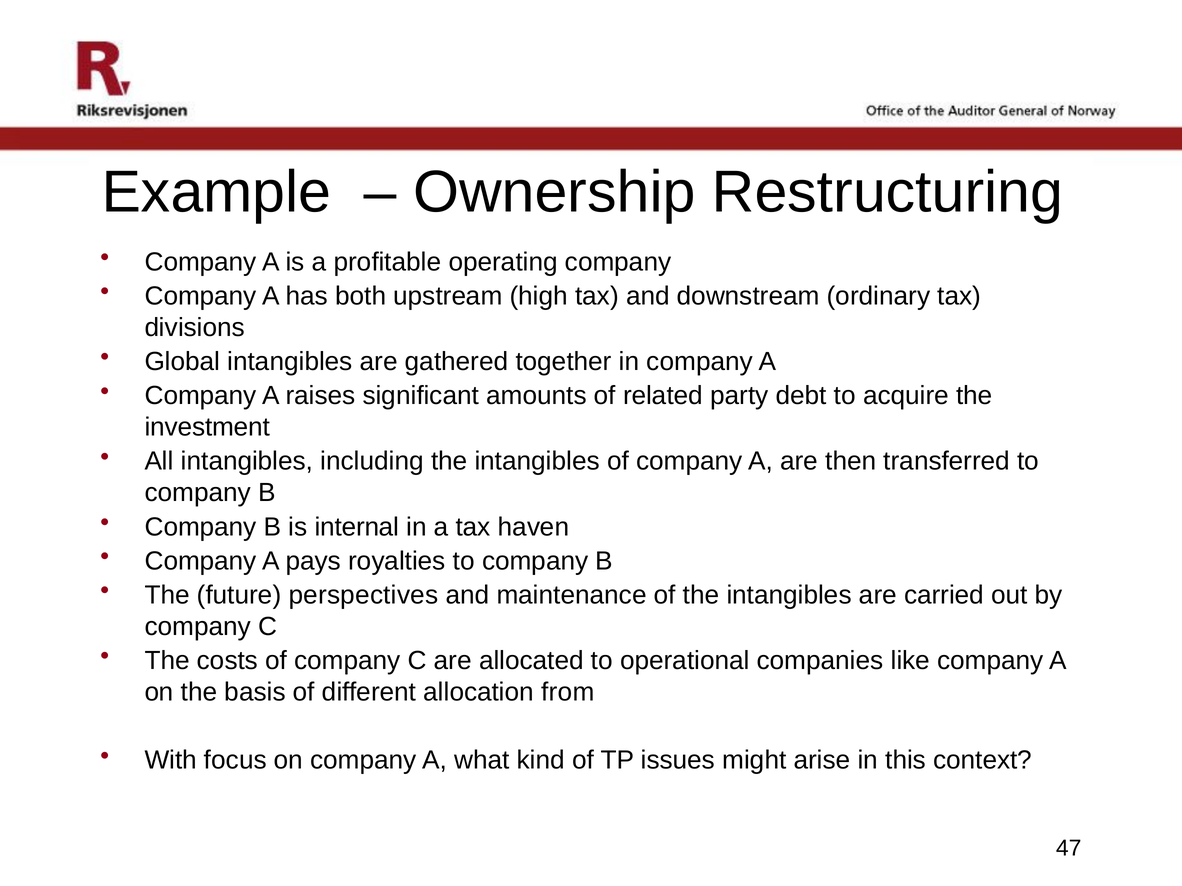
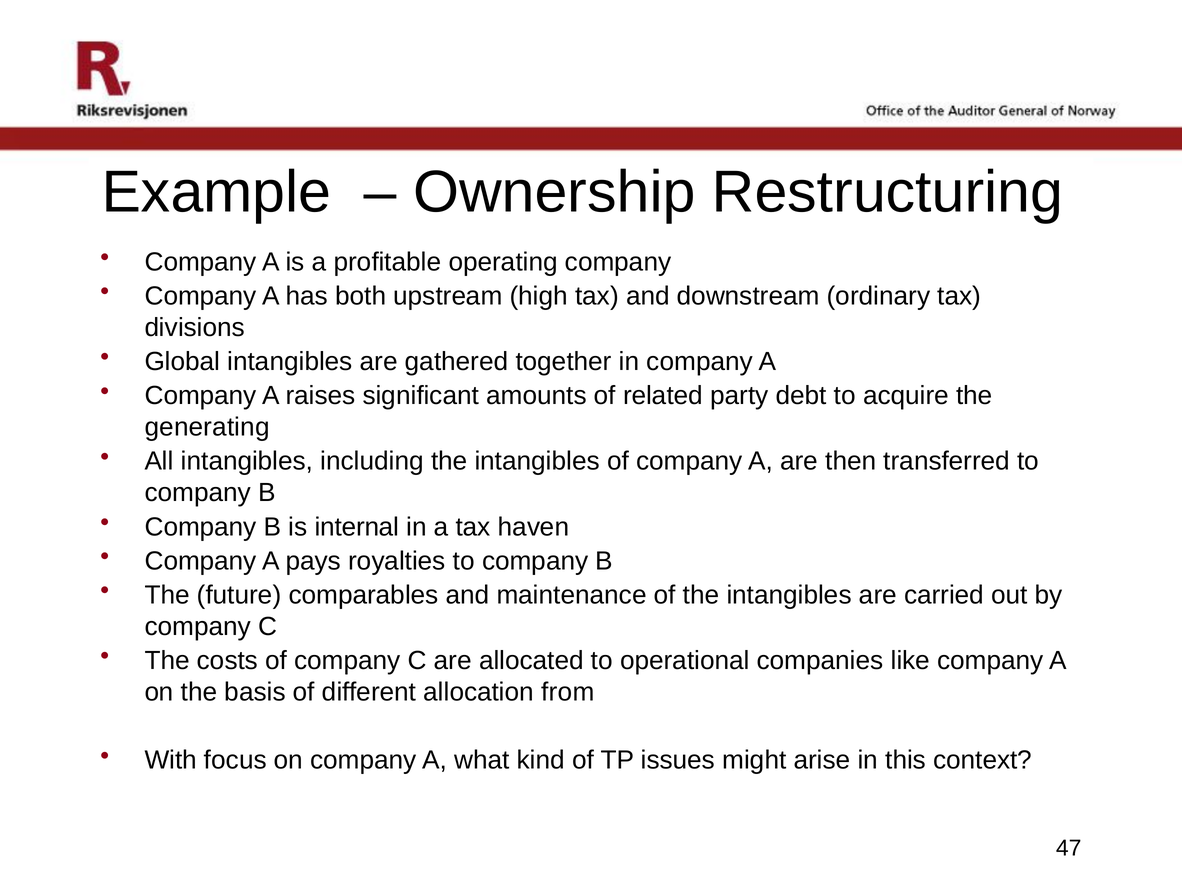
investment: investment -> generating (207, 427)
perspectives: perspectives -> comparables (364, 595)
